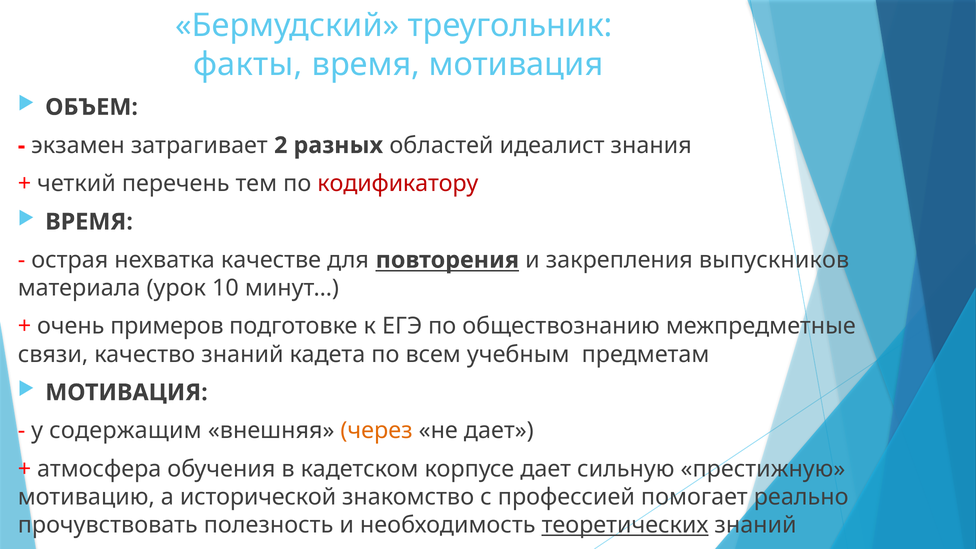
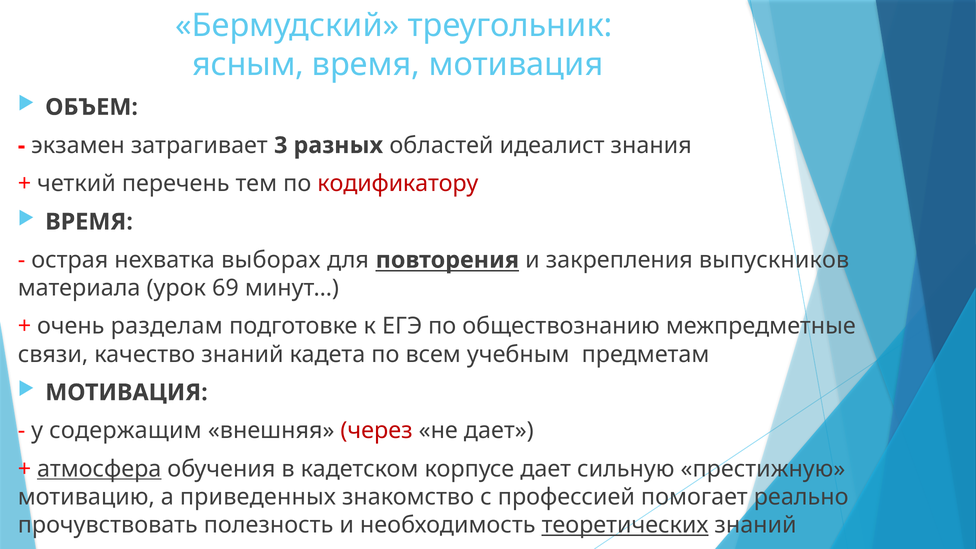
факты: факты -> ясным (248, 65)
2: 2 -> 3 (281, 145)
качестве: качестве -> выборах (271, 260)
10: 10 -> 69 (225, 288)
примеров: примеров -> разделам (167, 326)
через colour: orange -> red (377, 431)
атмосфера underline: none -> present (99, 469)
исторической: исторической -> приведенных (258, 497)
